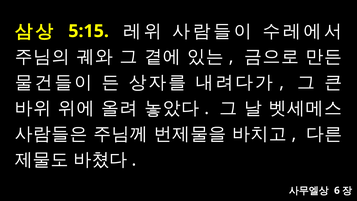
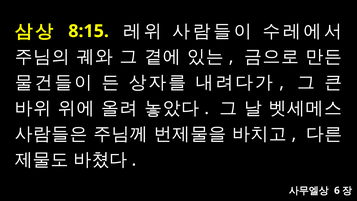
5:15: 5:15 -> 8:15 (89, 31)
